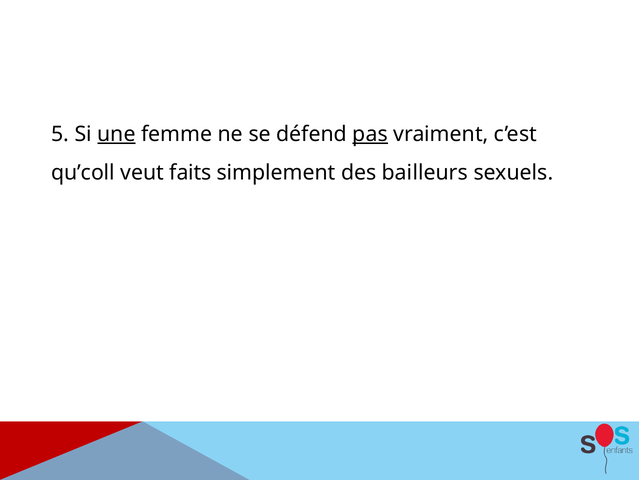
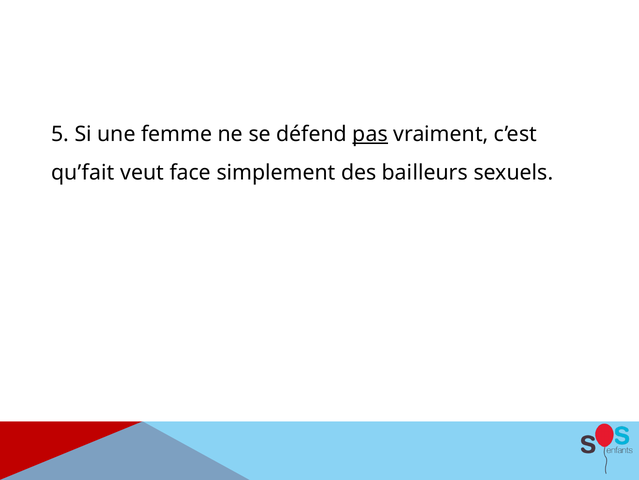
une underline: present -> none (116, 134)
qu’coll: qu’coll -> qu’fait (83, 172)
faits: faits -> face (190, 172)
